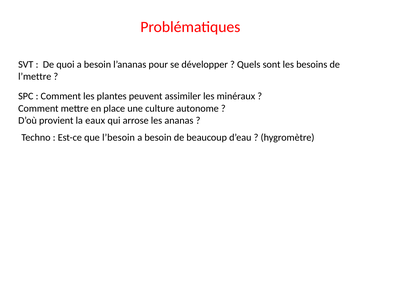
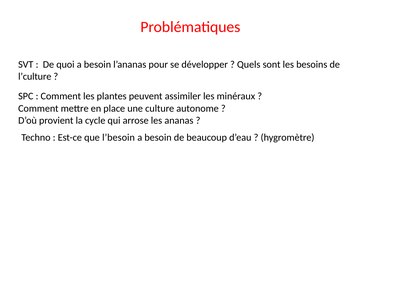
l’mettre: l’mettre -> l’culture (35, 77)
eaux: eaux -> cycle (95, 121)
